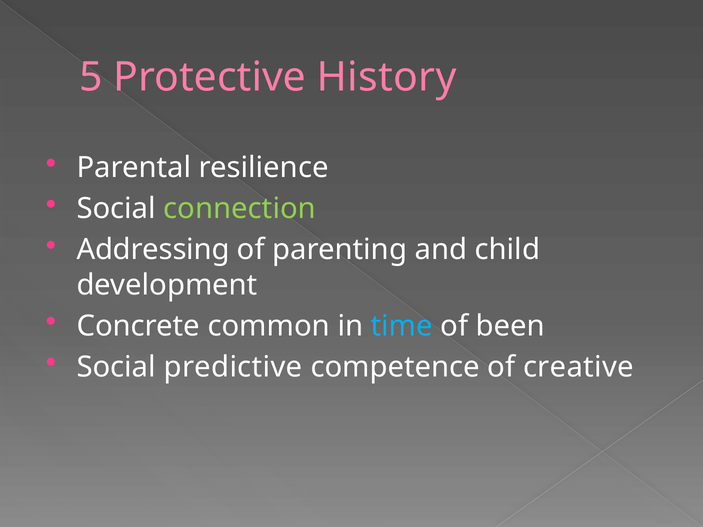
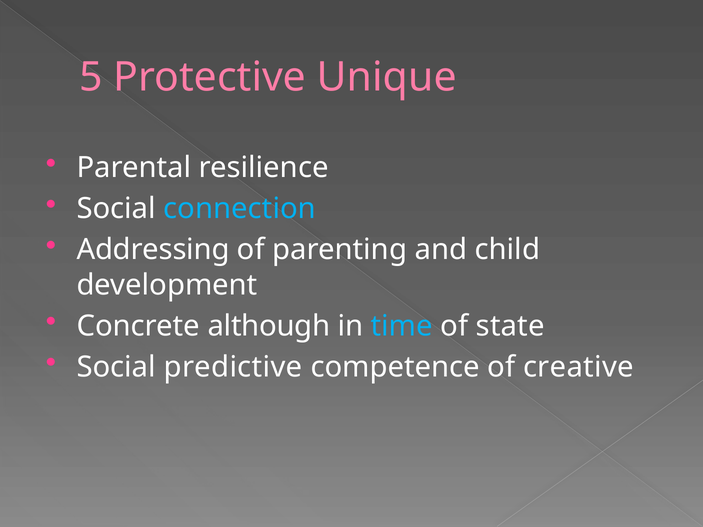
History: History -> Unique (387, 77)
connection colour: light green -> light blue (240, 209)
common: common -> although (269, 326)
been: been -> state (510, 326)
